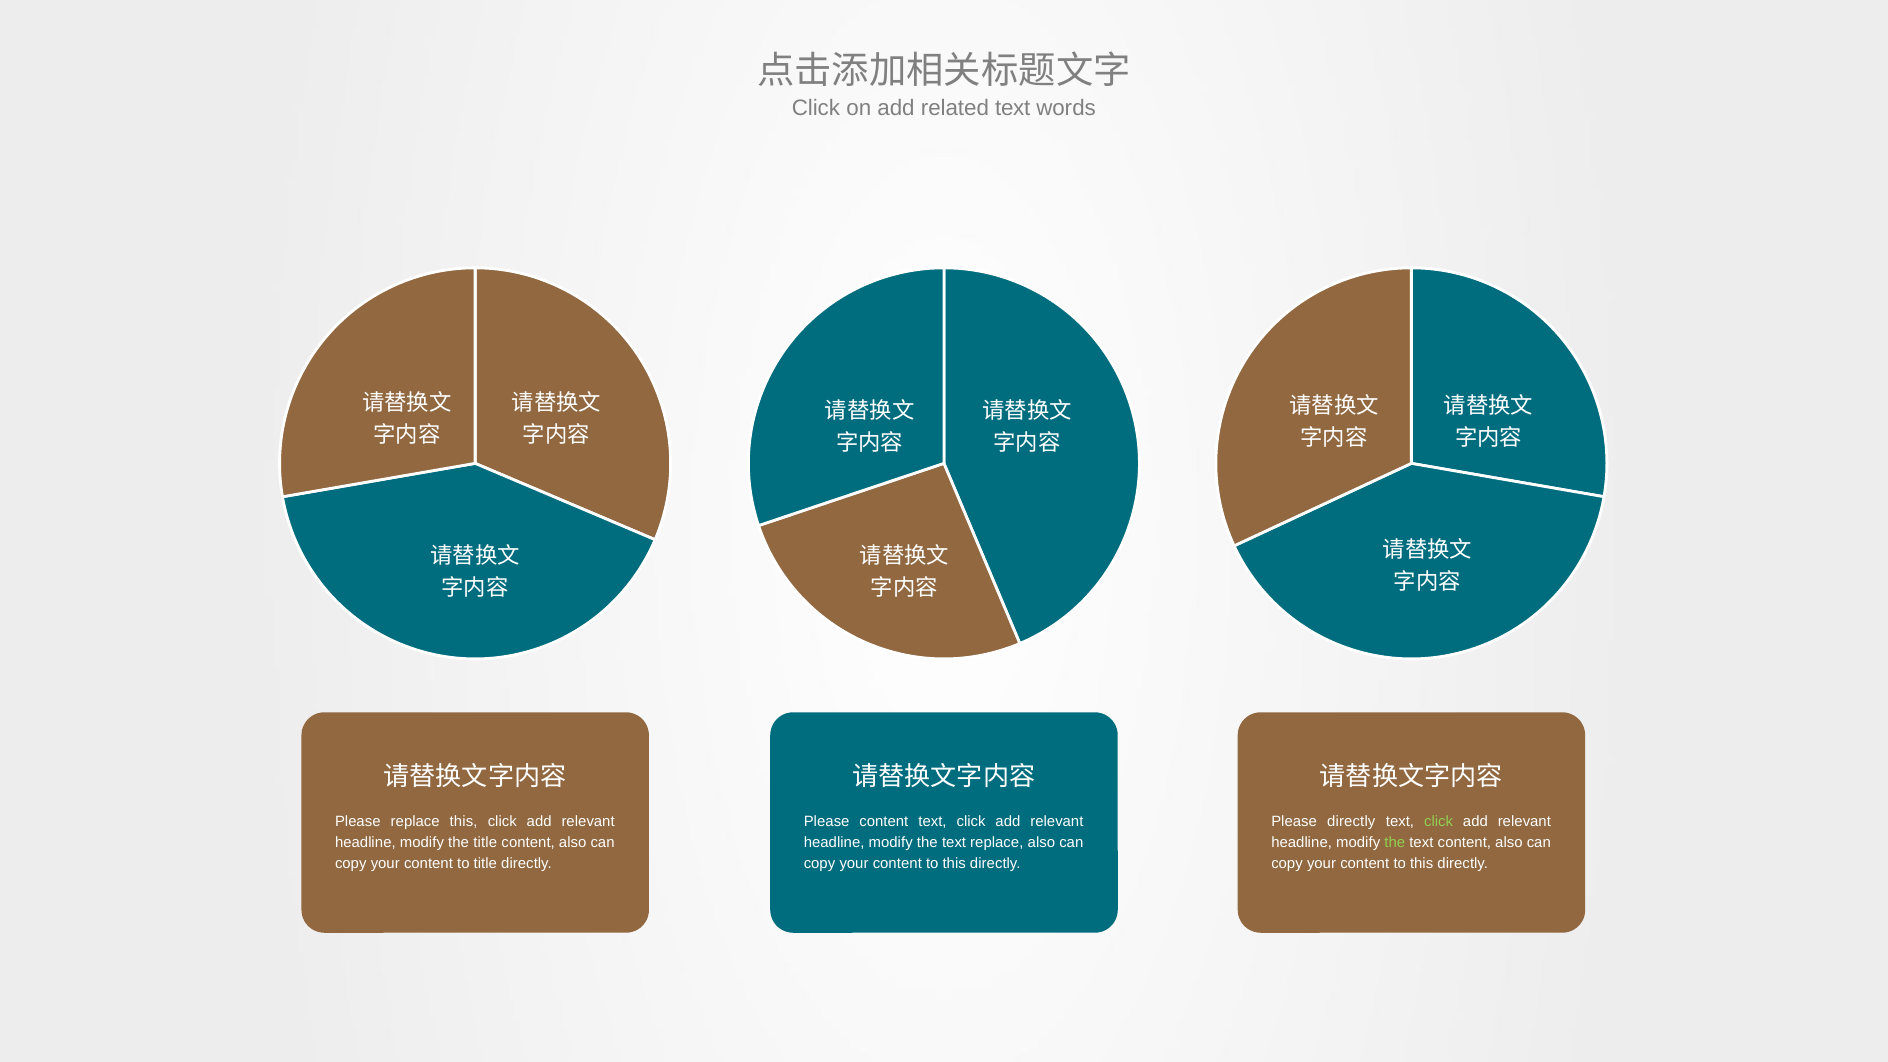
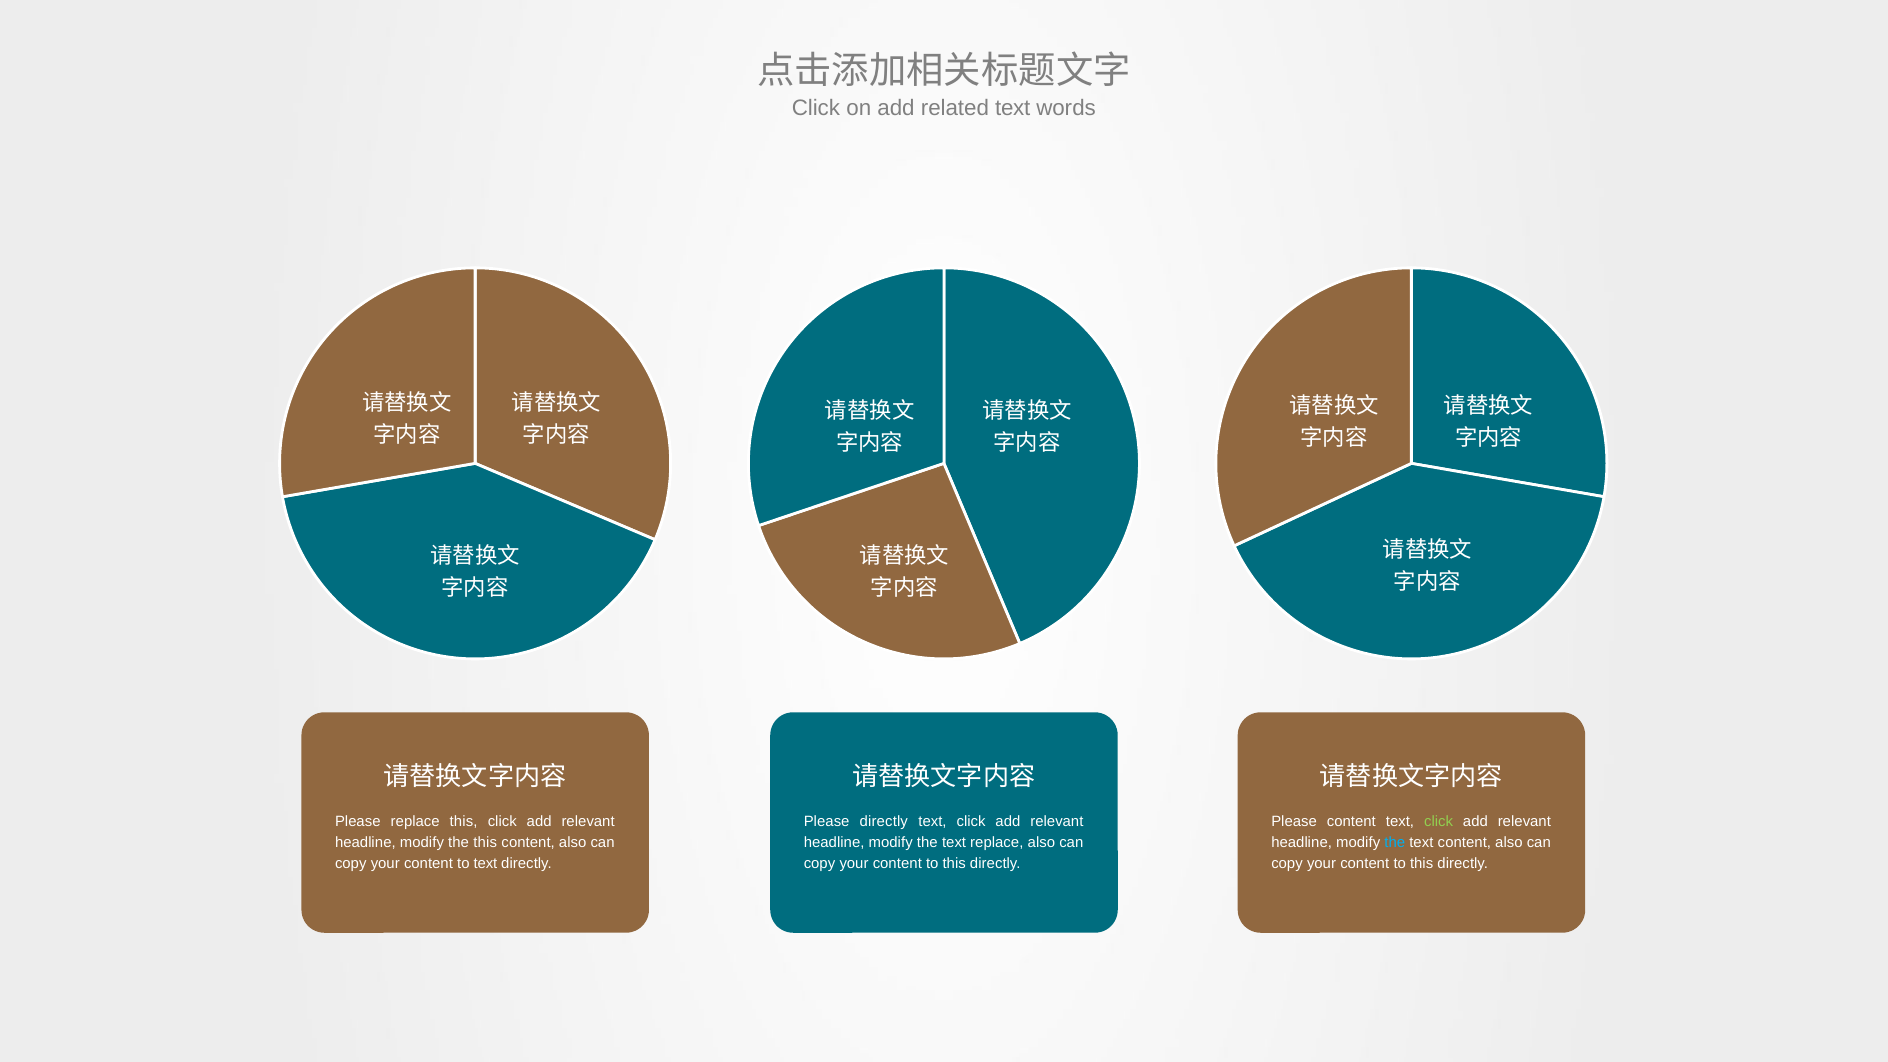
Please content: content -> directly (884, 821)
Please directly: directly -> content (1351, 821)
the title: title -> this (485, 843)
the colour: light green -> light blue (1395, 843)
to title: title -> text (485, 864)
